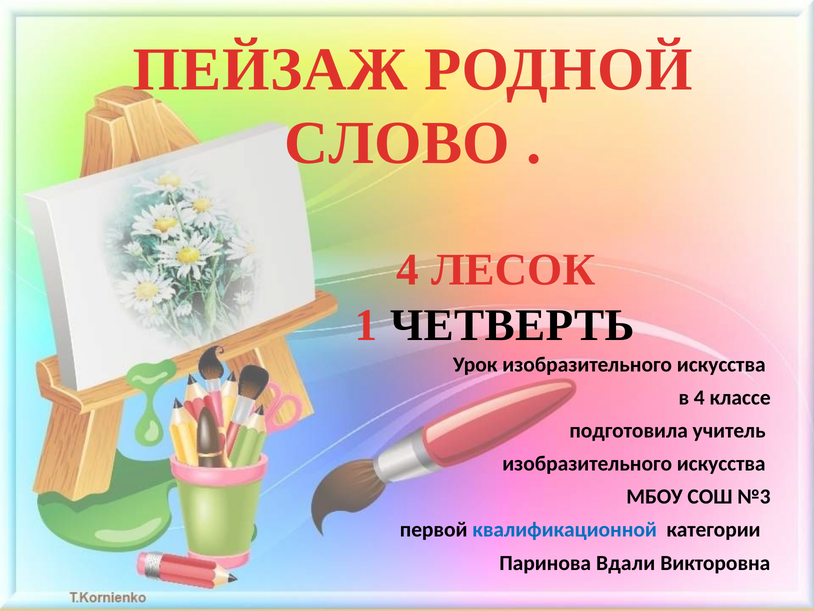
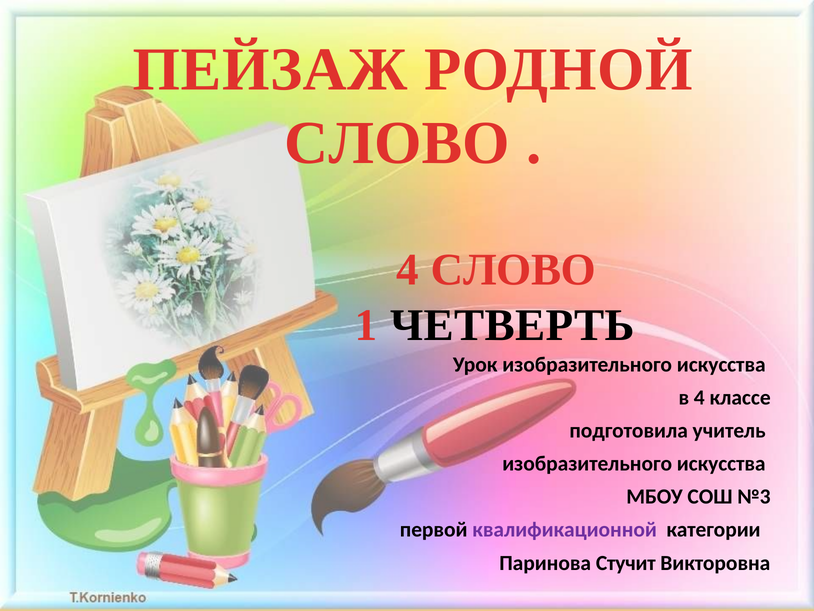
4 ЛЕСОК: ЛЕСОК -> СЛОВО (513, 270)
квалификационной colour: blue -> purple (565, 529)
Вдали: Вдали -> Стучит (626, 562)
